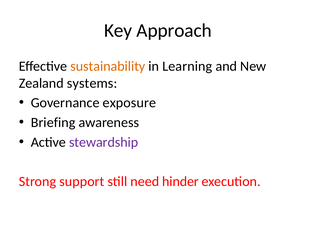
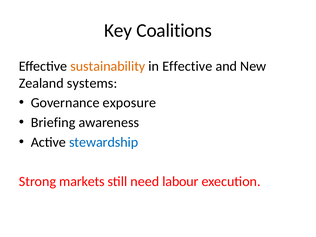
Approach: Approach -> Coalitions (174, 31)
in Learning: Learning -> Effective (187, 66)
stewardship colour: purple -> blue (104, 142)
support: support -> markets (82, 181)
hinder: hinder -> labour (180, 181)
